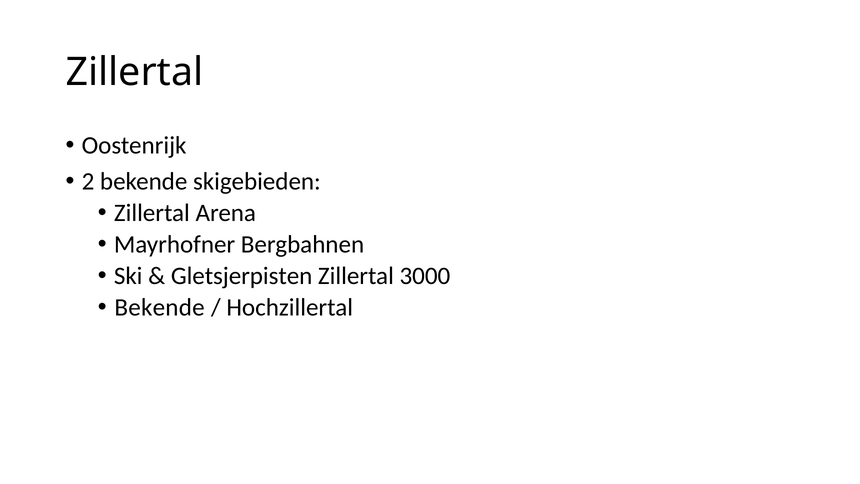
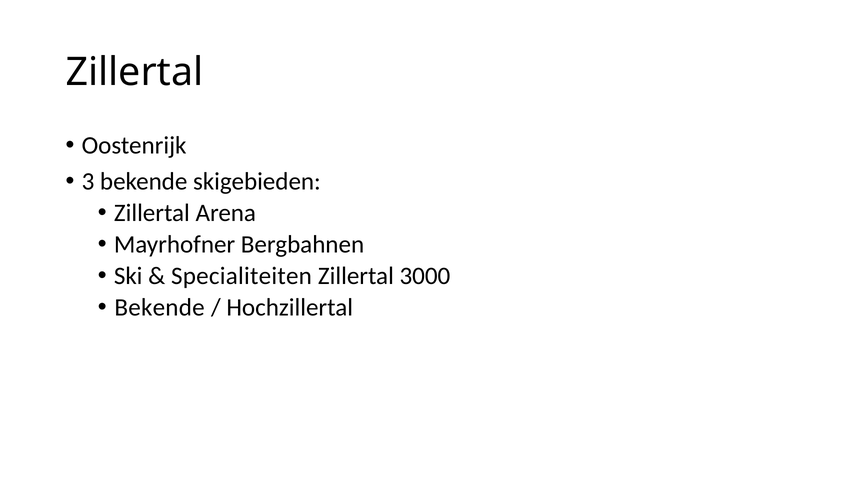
2: 2 -> 3 (88, 181)
Gletsjerpisten: Gletsjerpisten -> Specialiteiten (241, 276)
